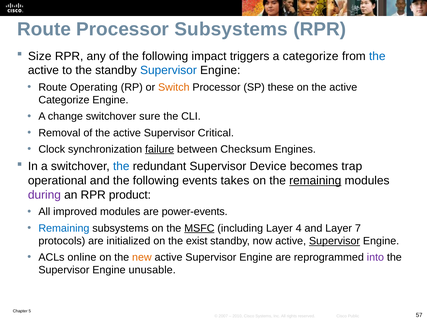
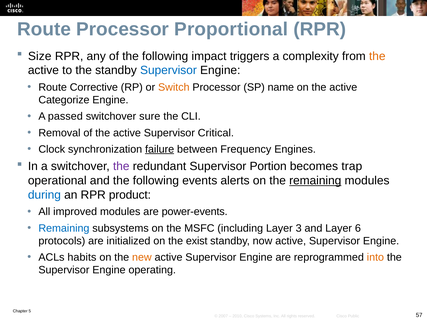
Processor Subsystems: Subsystems -> Proportional (231, 29)
a categorize: categorize -> complexity (311, 56)
the colour: blue -> orange (377, 56)
Operating: Operating -> Corrective (94, 87)
these: these -> name (281, 87)
change: change -> passed (65, 117)
Checksum: Checksum -> Frequency (246, 149)
the colour: blue -> purple (121, 166)
Device: Device -> Portion (268, 166)
takes: takes -> alerts (235, 181)
during colour: purple -> blue (44, 195)
MSFC underline: present -> none (199, 228)
4: 4 -> 3 (299, 228)
7: 7 -> 6 (358, 228)
Supervisor underline: present -> none (335, 241)
online: online -> habits (82, 258)
into colour: purple -> orange (375, 258)
unusable: unusable -> operating (152, 270)
